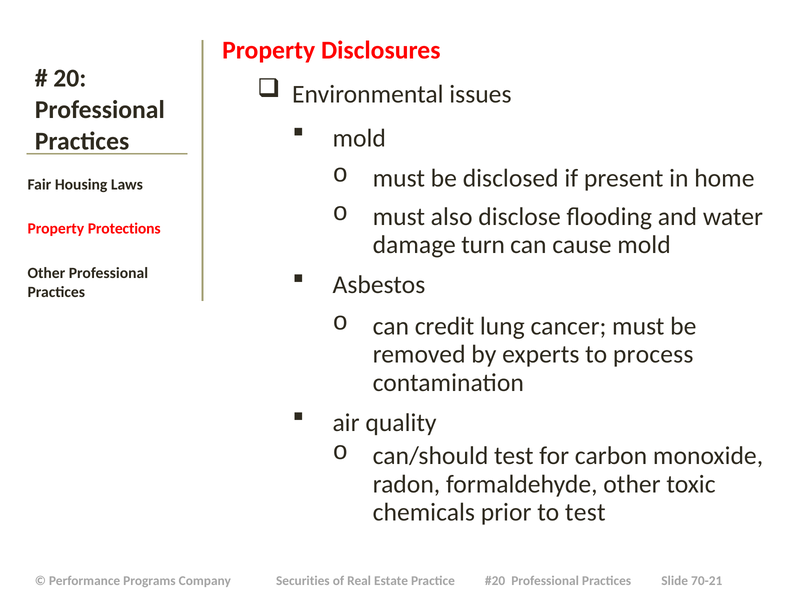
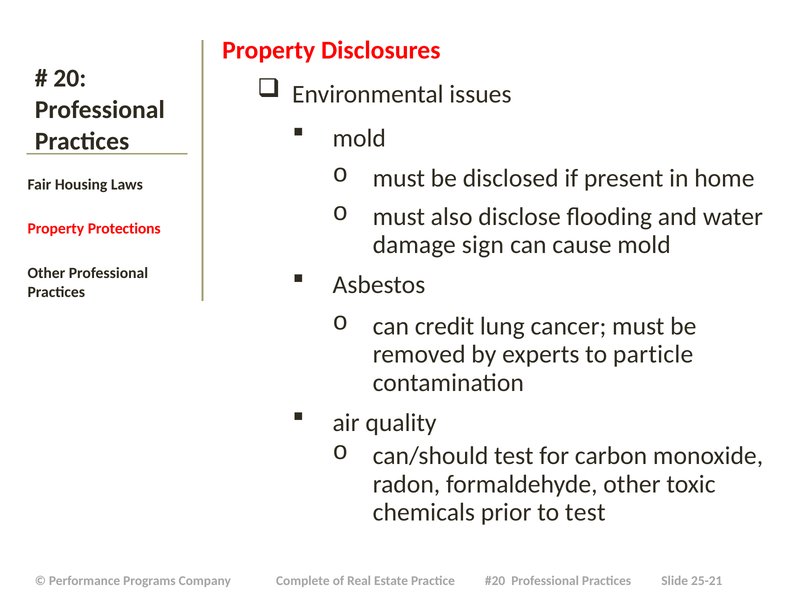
turn: turn -> sign (483, 245)
process: process -> particle (653, 355)
Securities: Securities -> Complete (303, 581)
70-21: 70-21 -> 25-21 (707, 581)
